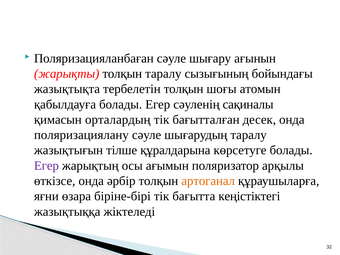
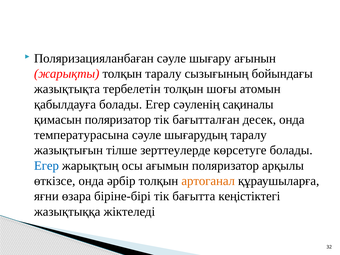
қимасын орталардың: орталардың -> поляризатор (118, 120)
поляризациялану: поляризациялану -> температурасына (81, 135)
құралдарына: құралдарына -> зерттеулерде (175, 150)
Егер colour: purple -> blue (46, 166)
